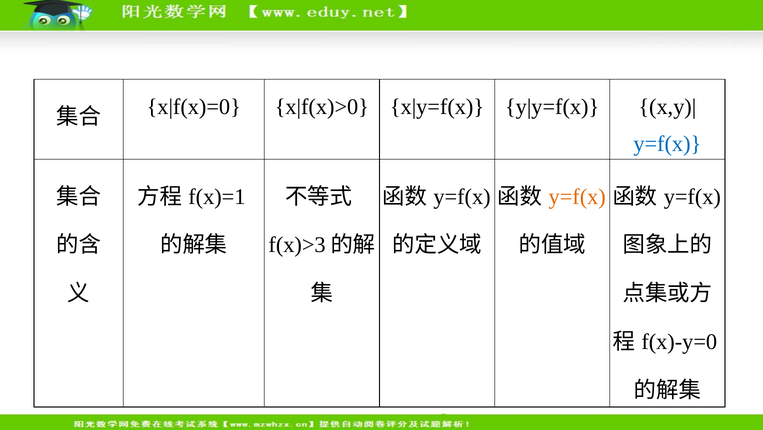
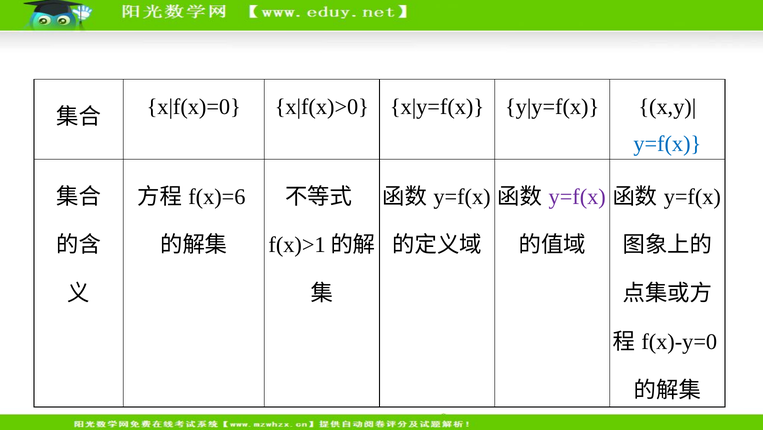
f(x)=1: f(x)=1 -> f(x)=6 (217, 197)
y=f(x colour: orange -> purple (577, 197)
f(x)>3: f(x)>3 -> f(x)>1 (297, 245)
